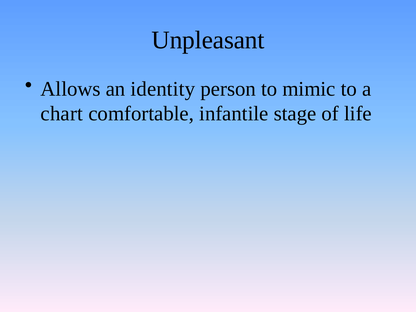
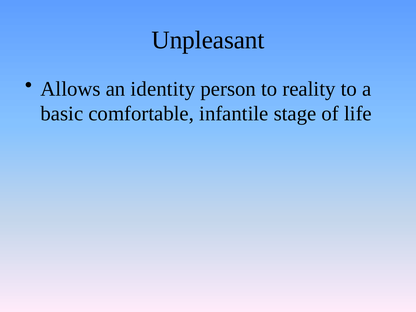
mimic: mimic -> reality (309, 89)
chart: chart -> basic (62, 114)
